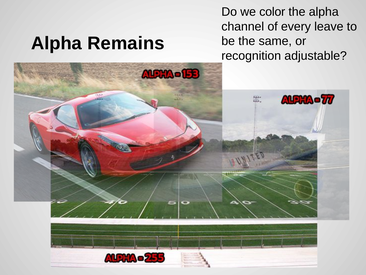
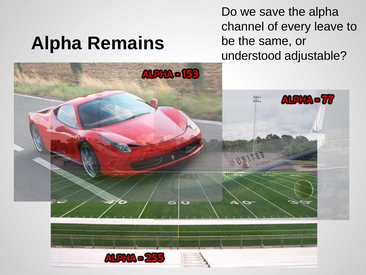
color: color -> save (272, 12)
recognition: recognition -> understood (251, 56)
